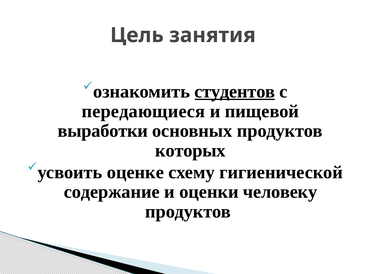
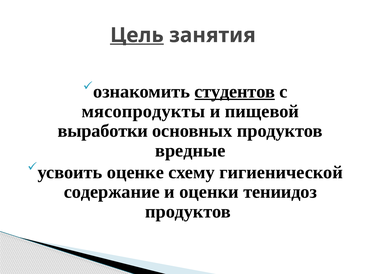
Цель underline: none -> present (137, 35)
передающиеся: передающиеся -> мясопродукты (143, 111)
которых: которых -> вредные (190, 151)
человеку: человеку -> тениидоз (280, 192)
